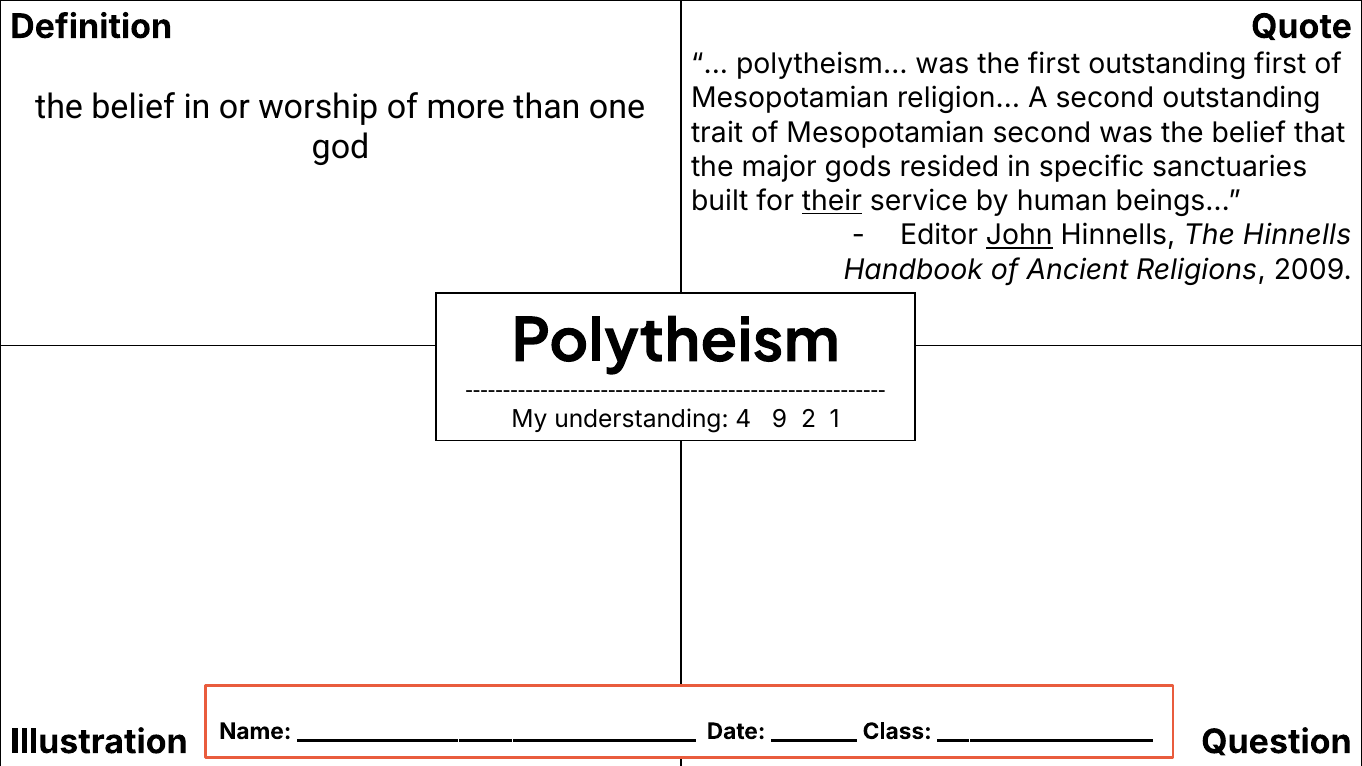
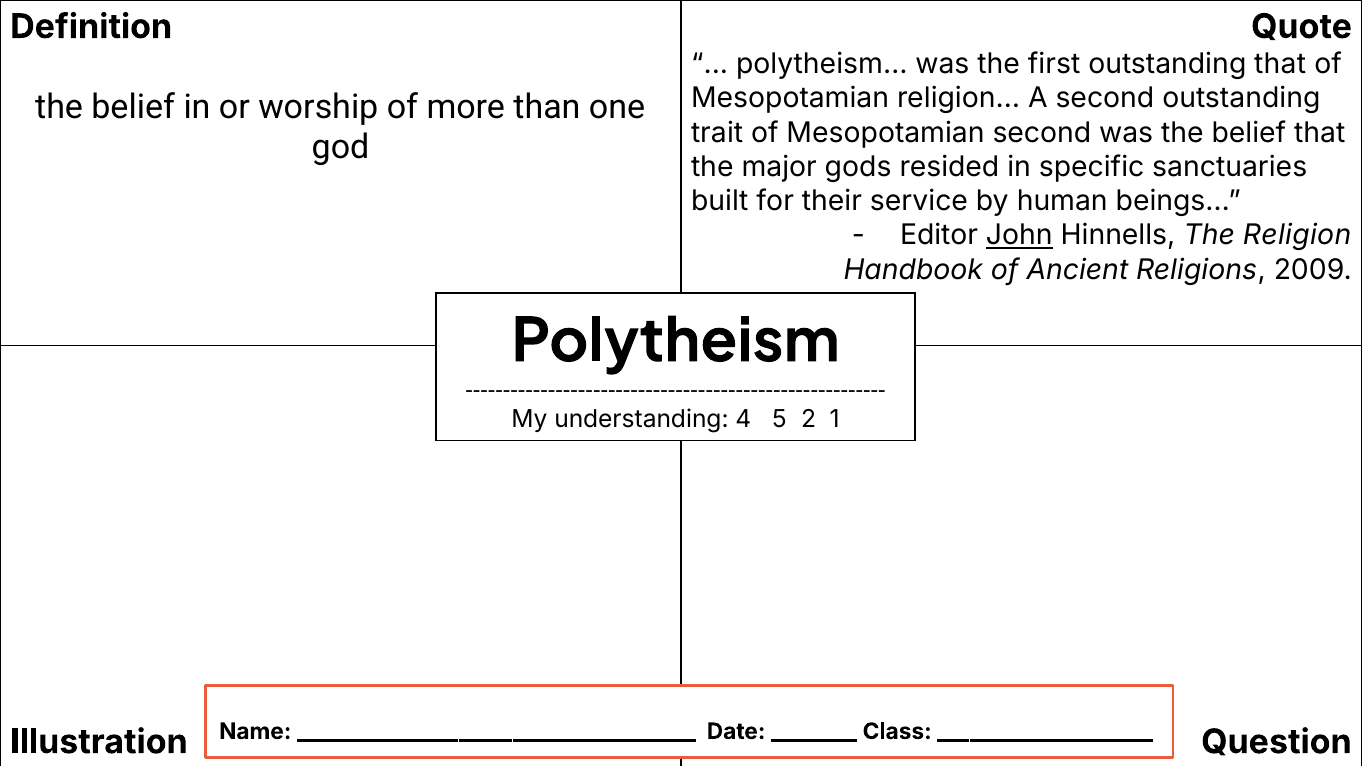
outstanding first: first -> that (1280, 64)
their underline: present -> none (832, 201)
The Hinnells: Hinnells -> Religion (1297, 236)
9: 9 -> 5 (779, 420)
